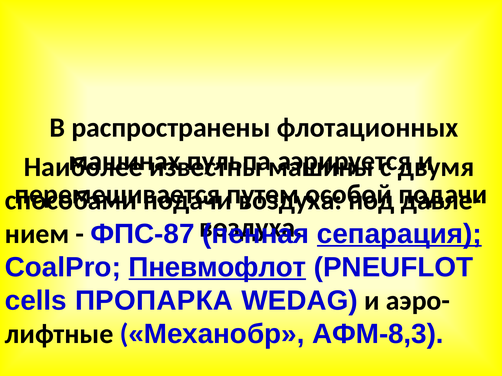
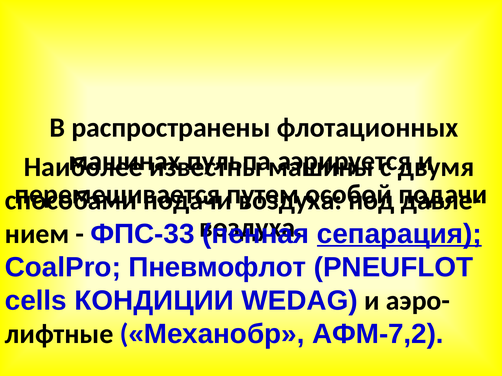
ФПС-87: ФПС-87 -> ФПС-33 (142, 234)
Пневмофлот underline: present -> none (217, 268)
ПРОПАРКА: ПРОПАРКА -> КОНДИЦИИ (154, 301)
АФМ-8,3: АФМ-8,3 -> АФМ-7,2 (378, 335)
